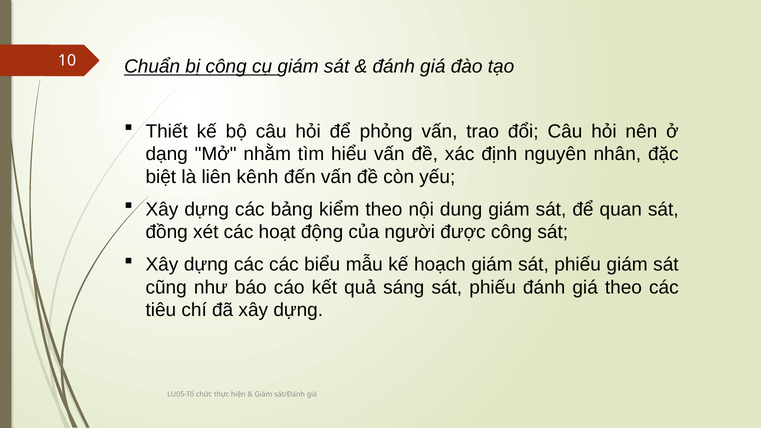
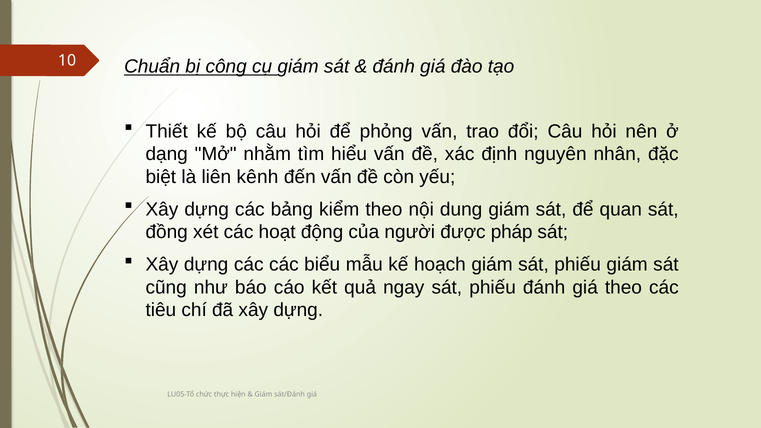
được công: công -> pháp (512, 232)
sáng: sáng -> ngay (404, 287)
